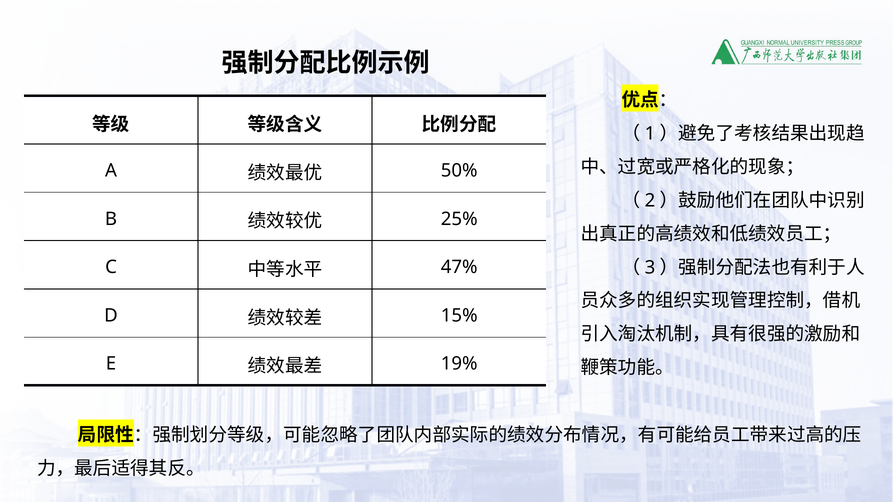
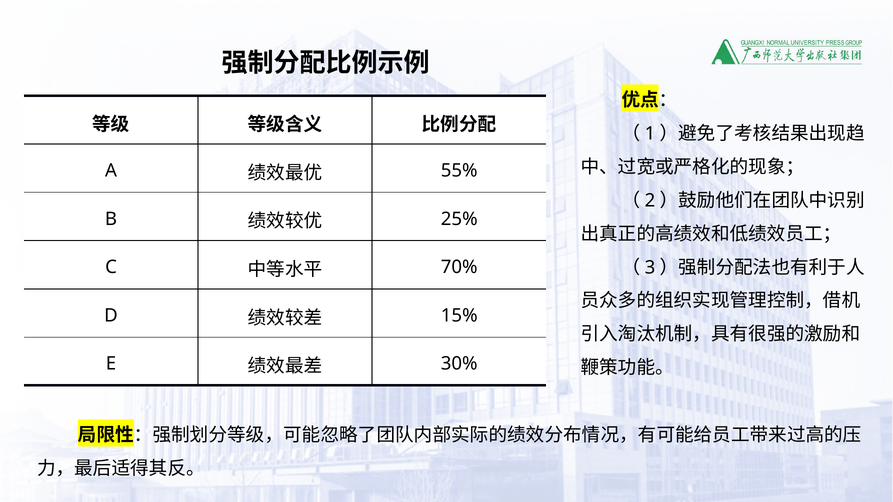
50%: 50% -> 55% (459, 171)
47%: 47% -> 70% (459, 267)
19%: 19% -> 30% (459, 364)
